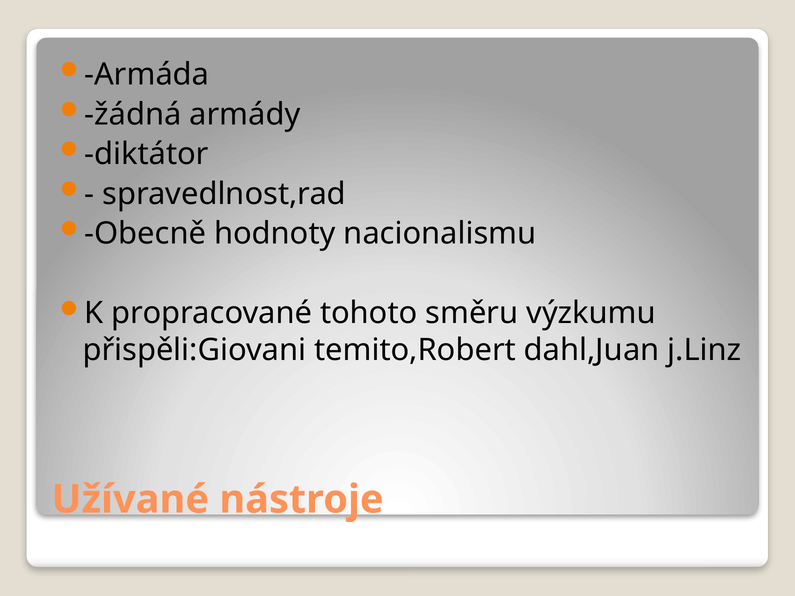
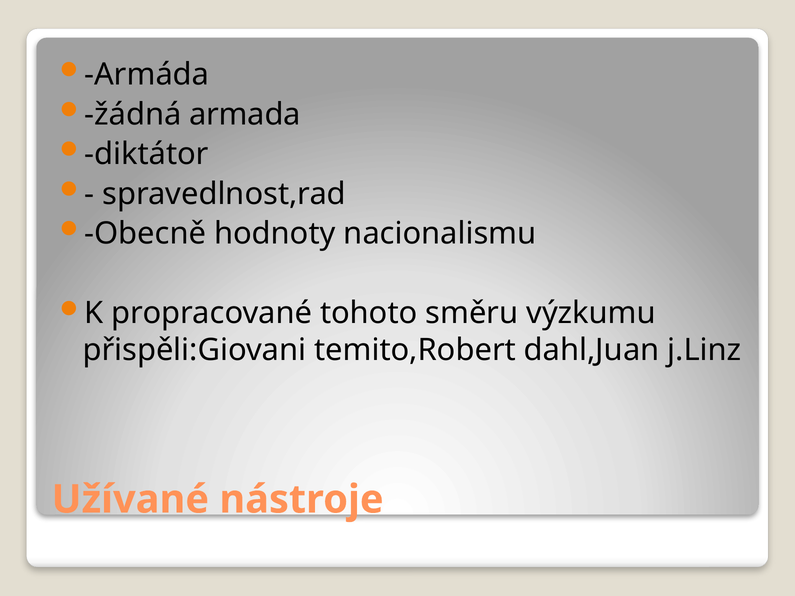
armády: armády -> armada (245, 114)
